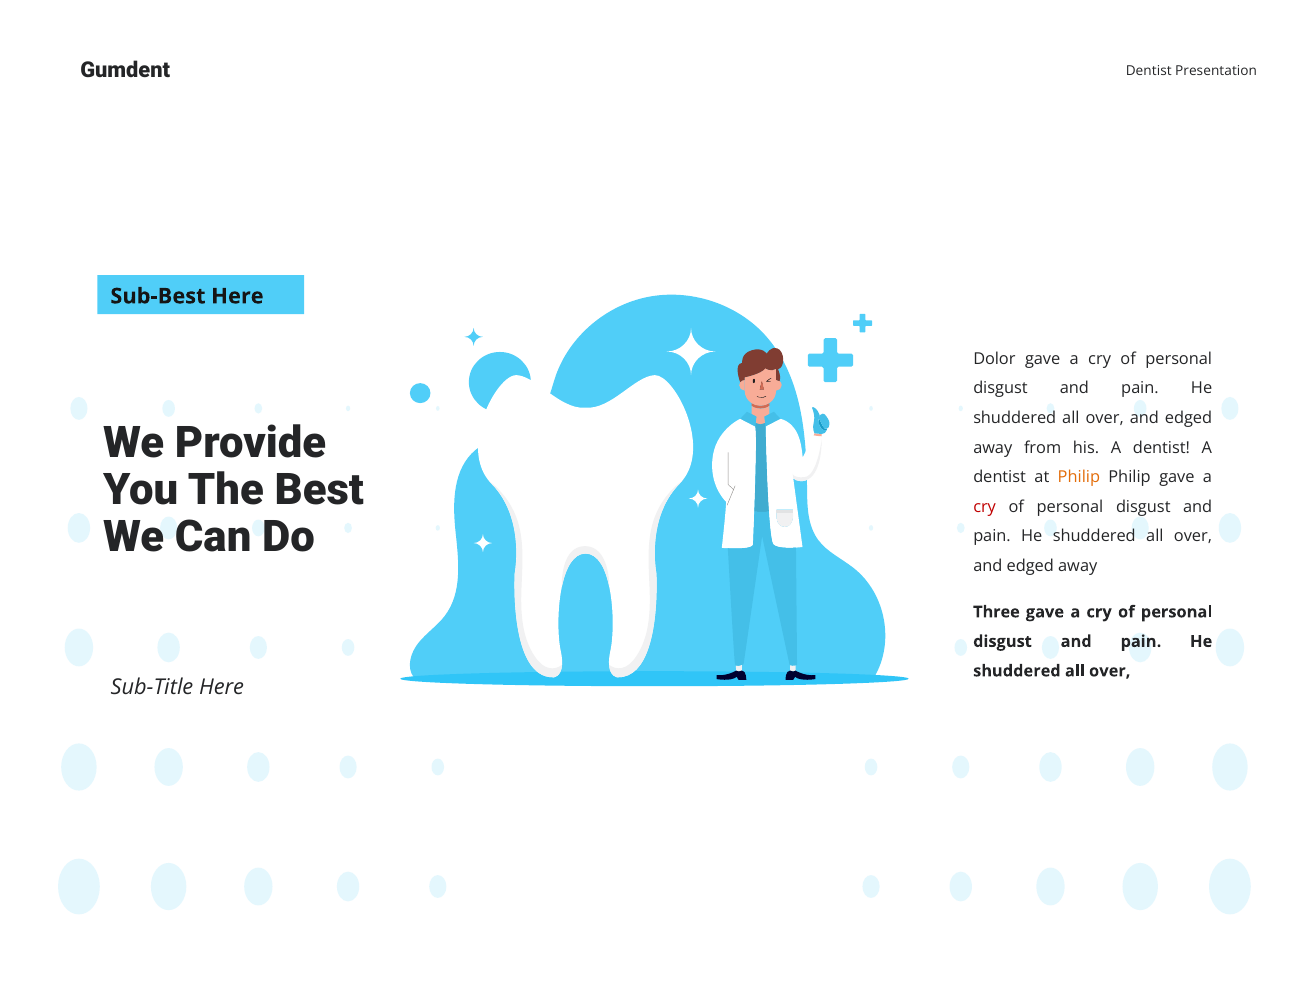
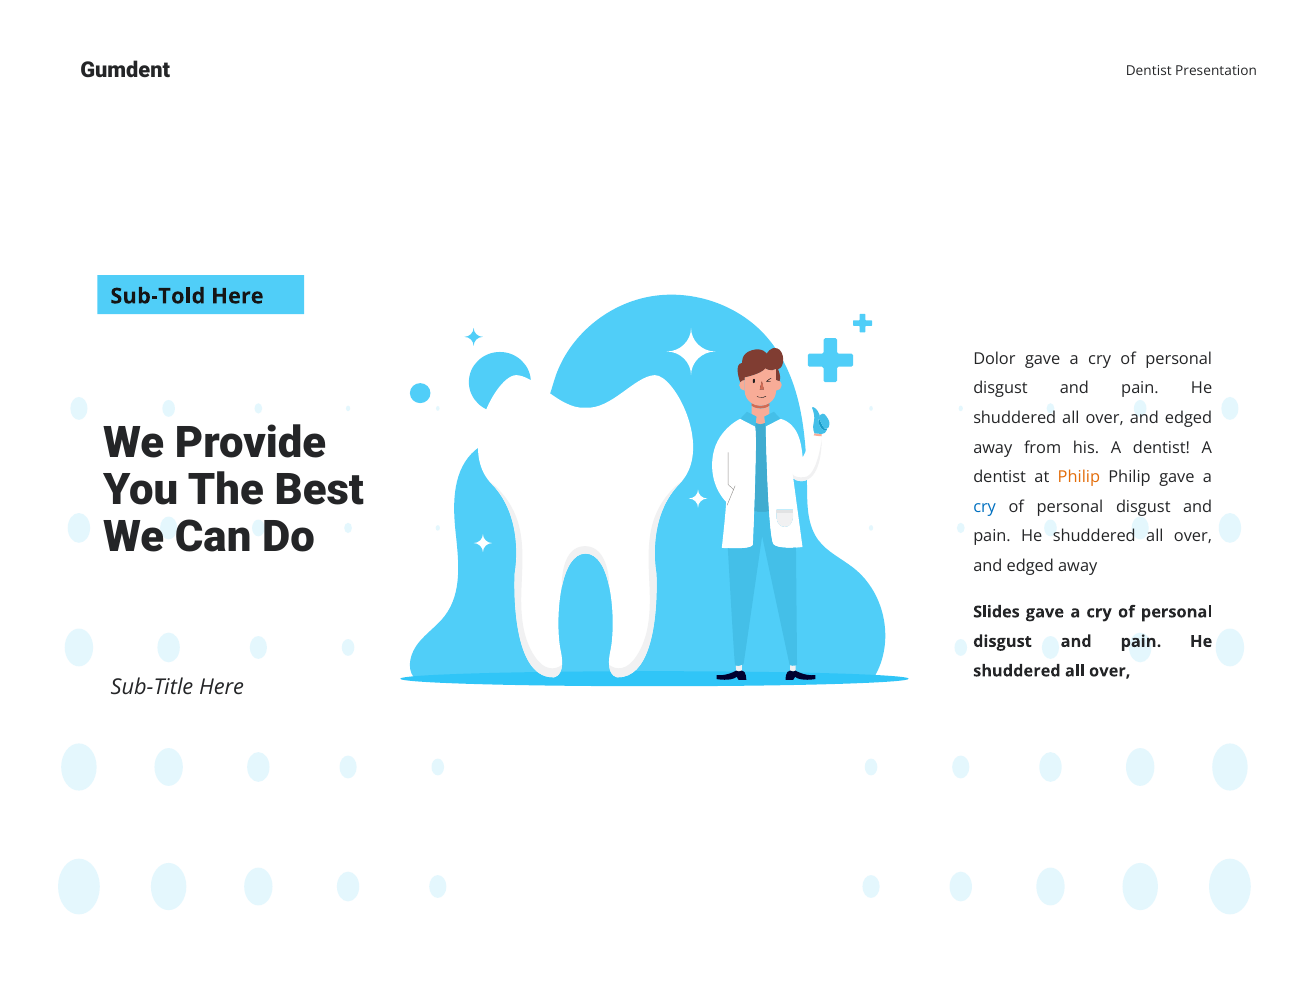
Sub-Best: Sub-Best -> Sub-Told (158, 296)
cry colour: red -> blue (985, 507)
Three: Three -> Slides (996, 612)
